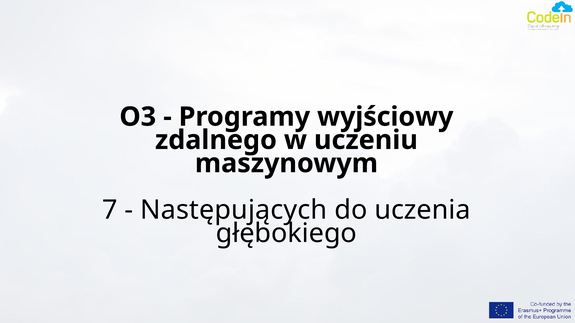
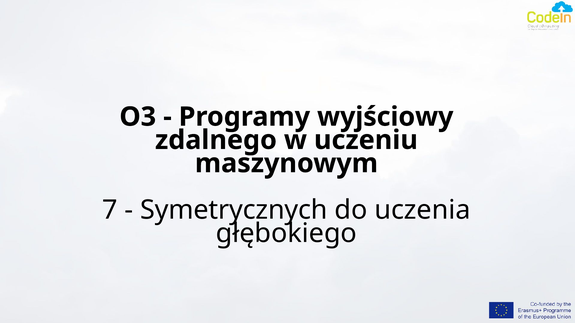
Następujących: Następujących -> Symetrycznych (234, 210)
